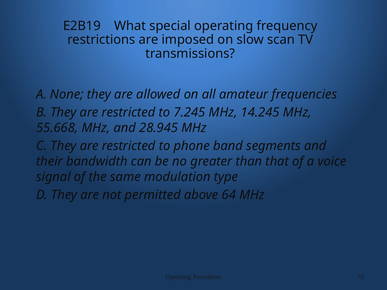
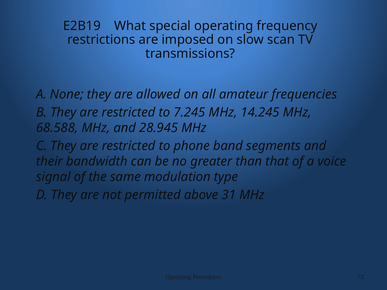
55.668: 55.668 -> 68.588 (57, 128)
64: 64 -> 31 (229, 195)
